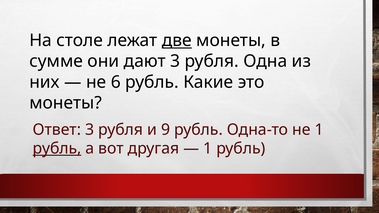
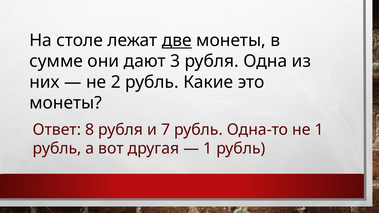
6: 6 -> 2 (116, 82)
Ответ 3: 3 -> 8 (90, 130)
9: 9 -> 7 (166, 130)
рубль underline: present -> none (57, 149)
